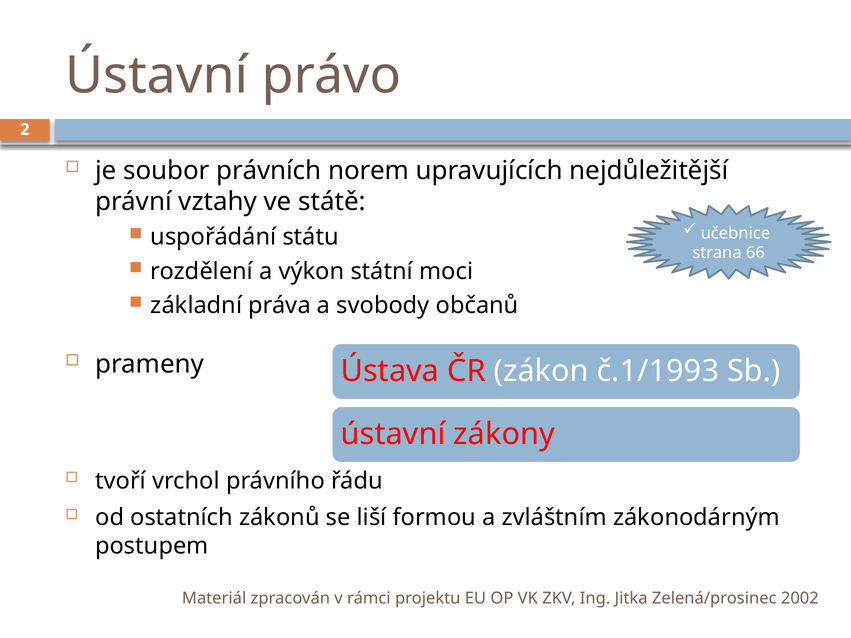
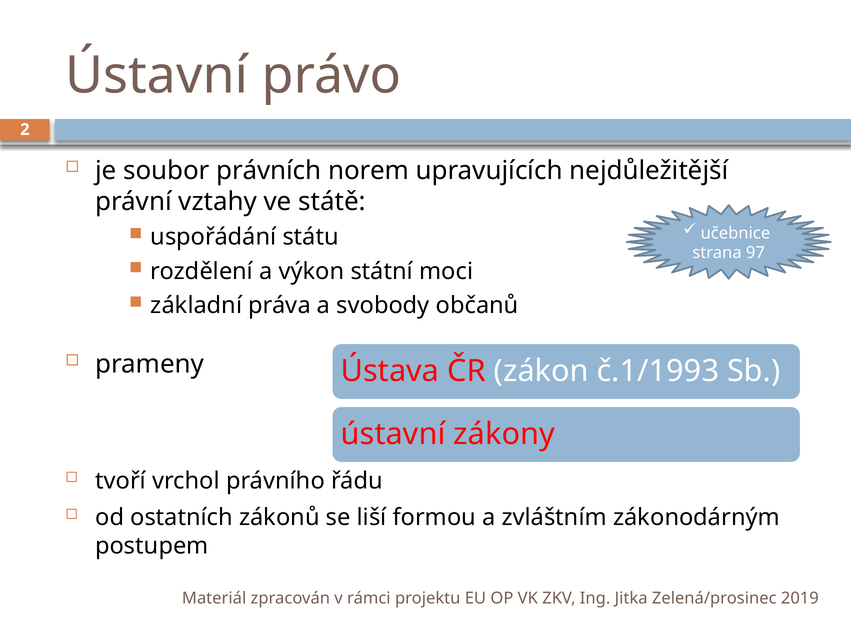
66: 66 -> 97 (755, 253)
2002: 2002 -> 2019 (800, 599)
